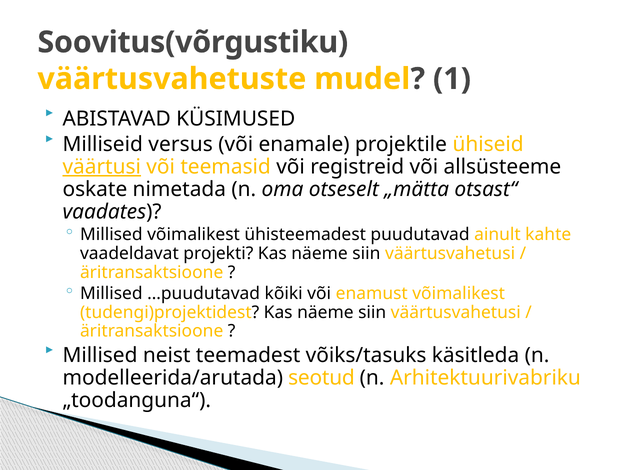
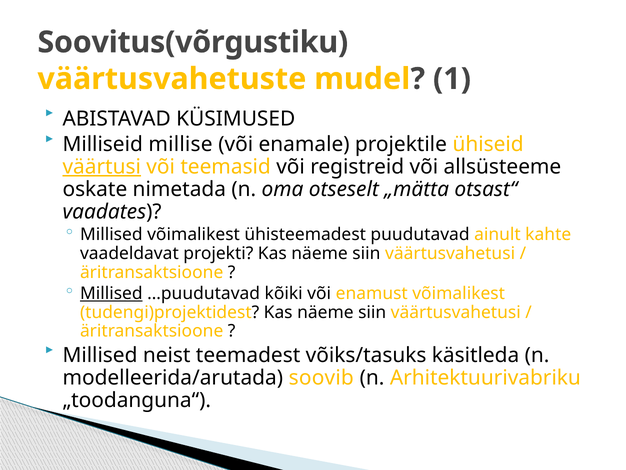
versus: versus -> millise (181, 144)
Millised underline: none -> present (111, 293)
seotud: seotud -> soovib (321, 378)
